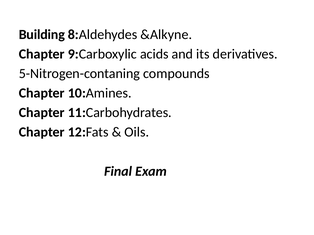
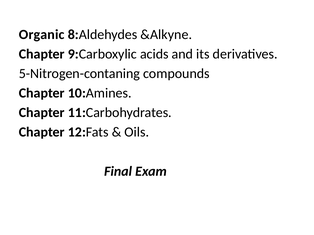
Building: Building -> Organic (42, 35)
